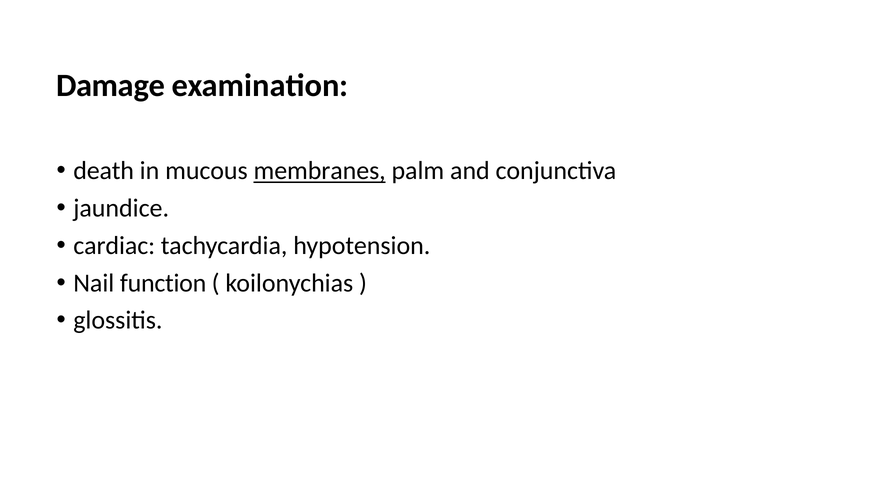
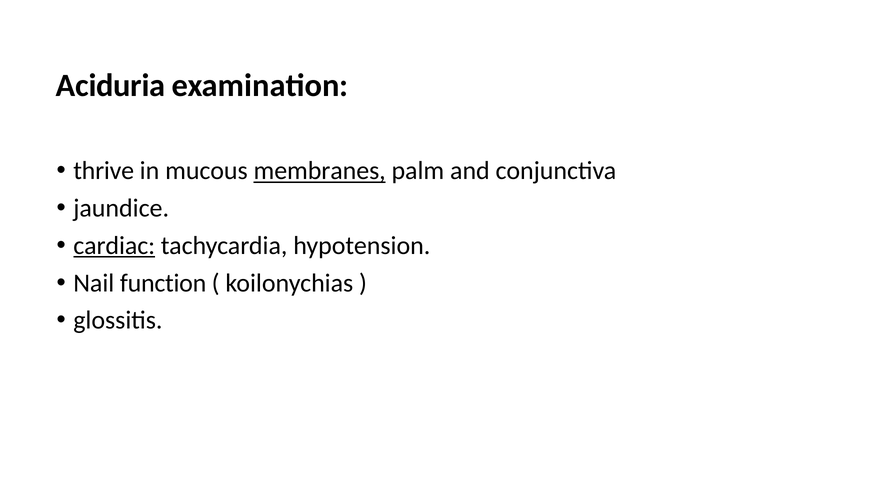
Damage: Damage -> Aciduria (111, 86)
death: death -> thrive (104, 171)
cardiac underline: none -> present (114, 246)
